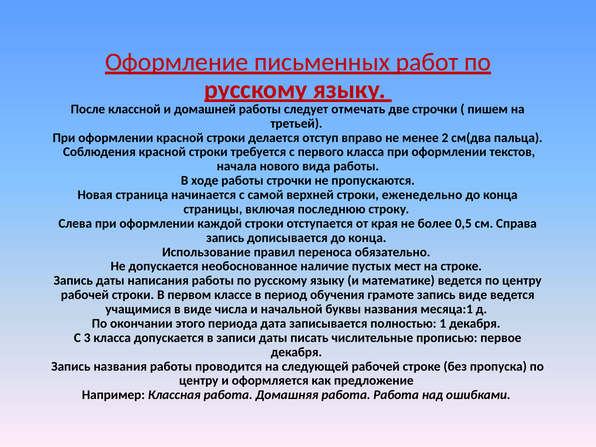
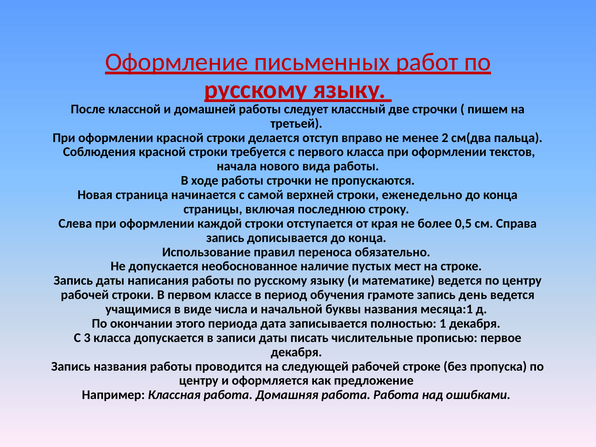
отмечать: отмечать -> классный (358, 109)
запись виде: виде -> день (473, 295)
